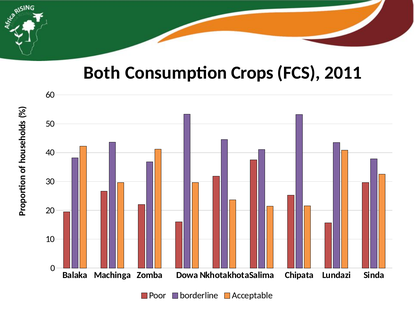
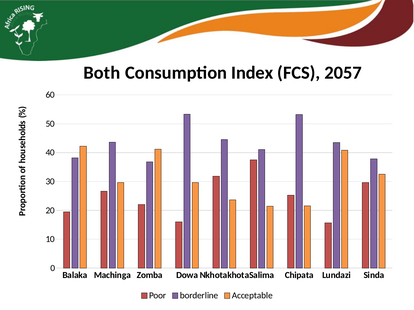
Crops: Crops -> Index (252, 73)
2011: 2011 -> 2057 (343, 73)
